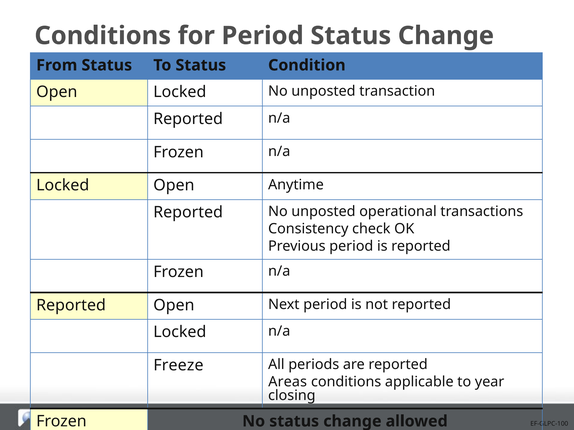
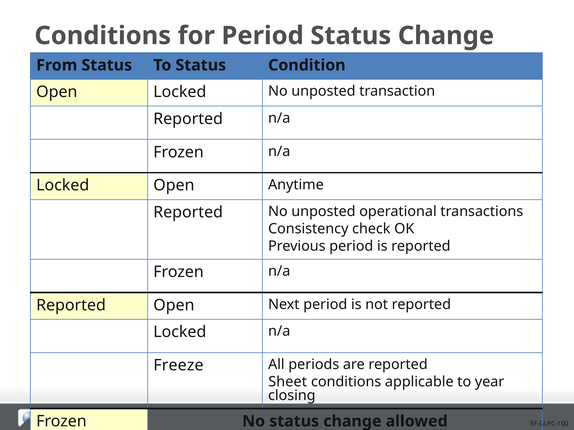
Areas: Areas -> Sheet (288, 382)
